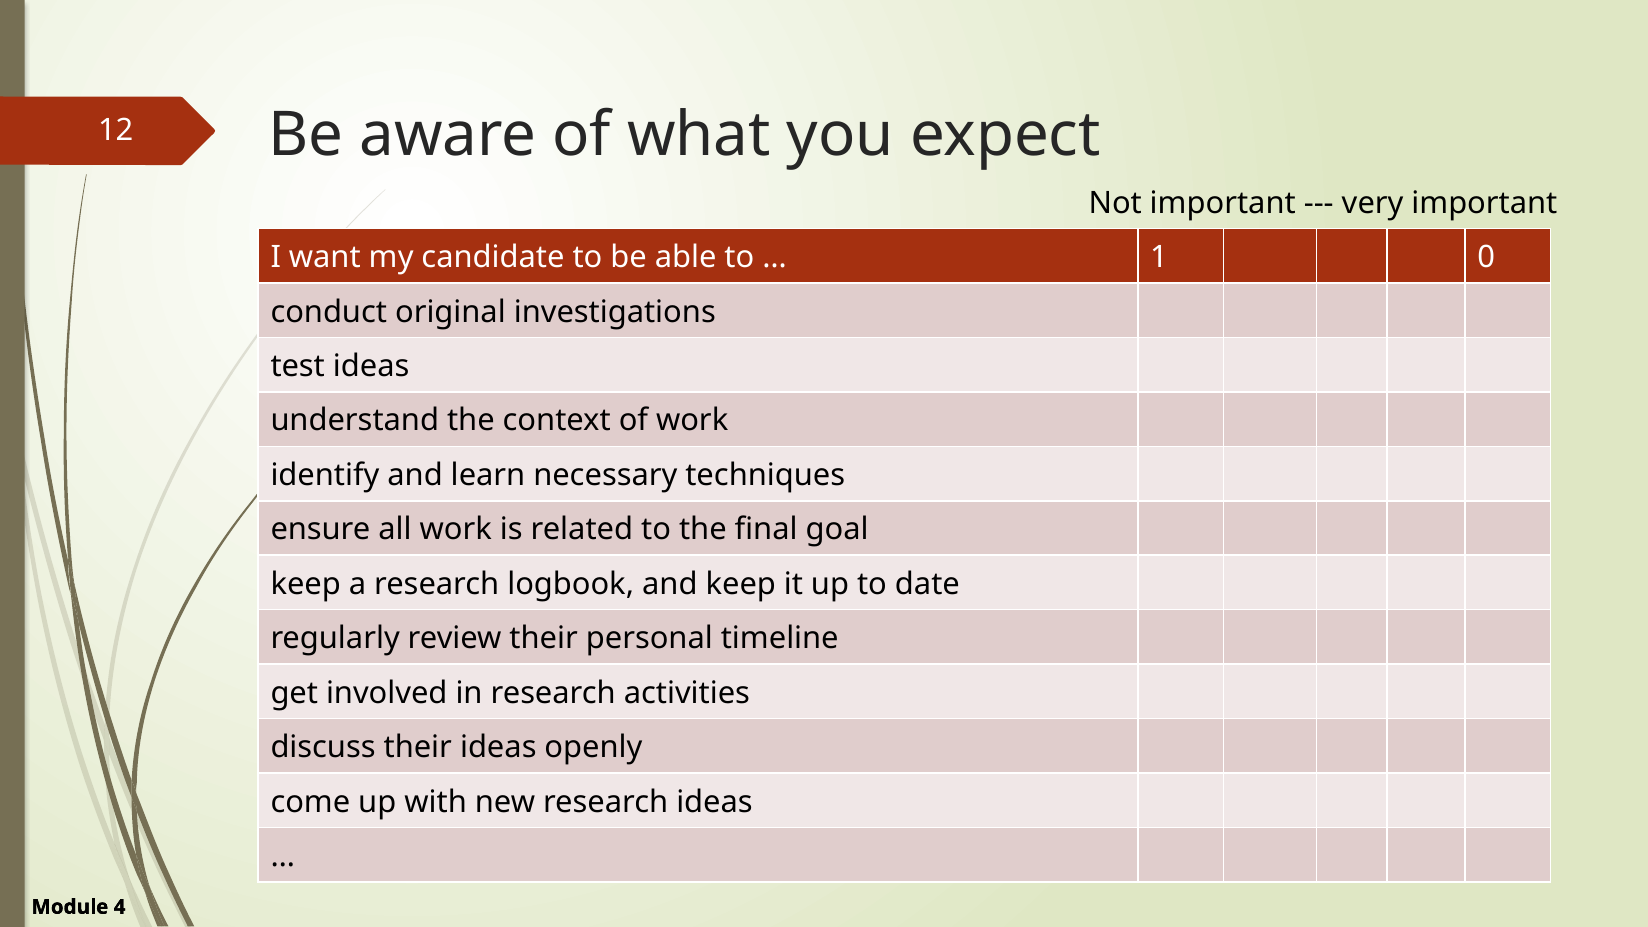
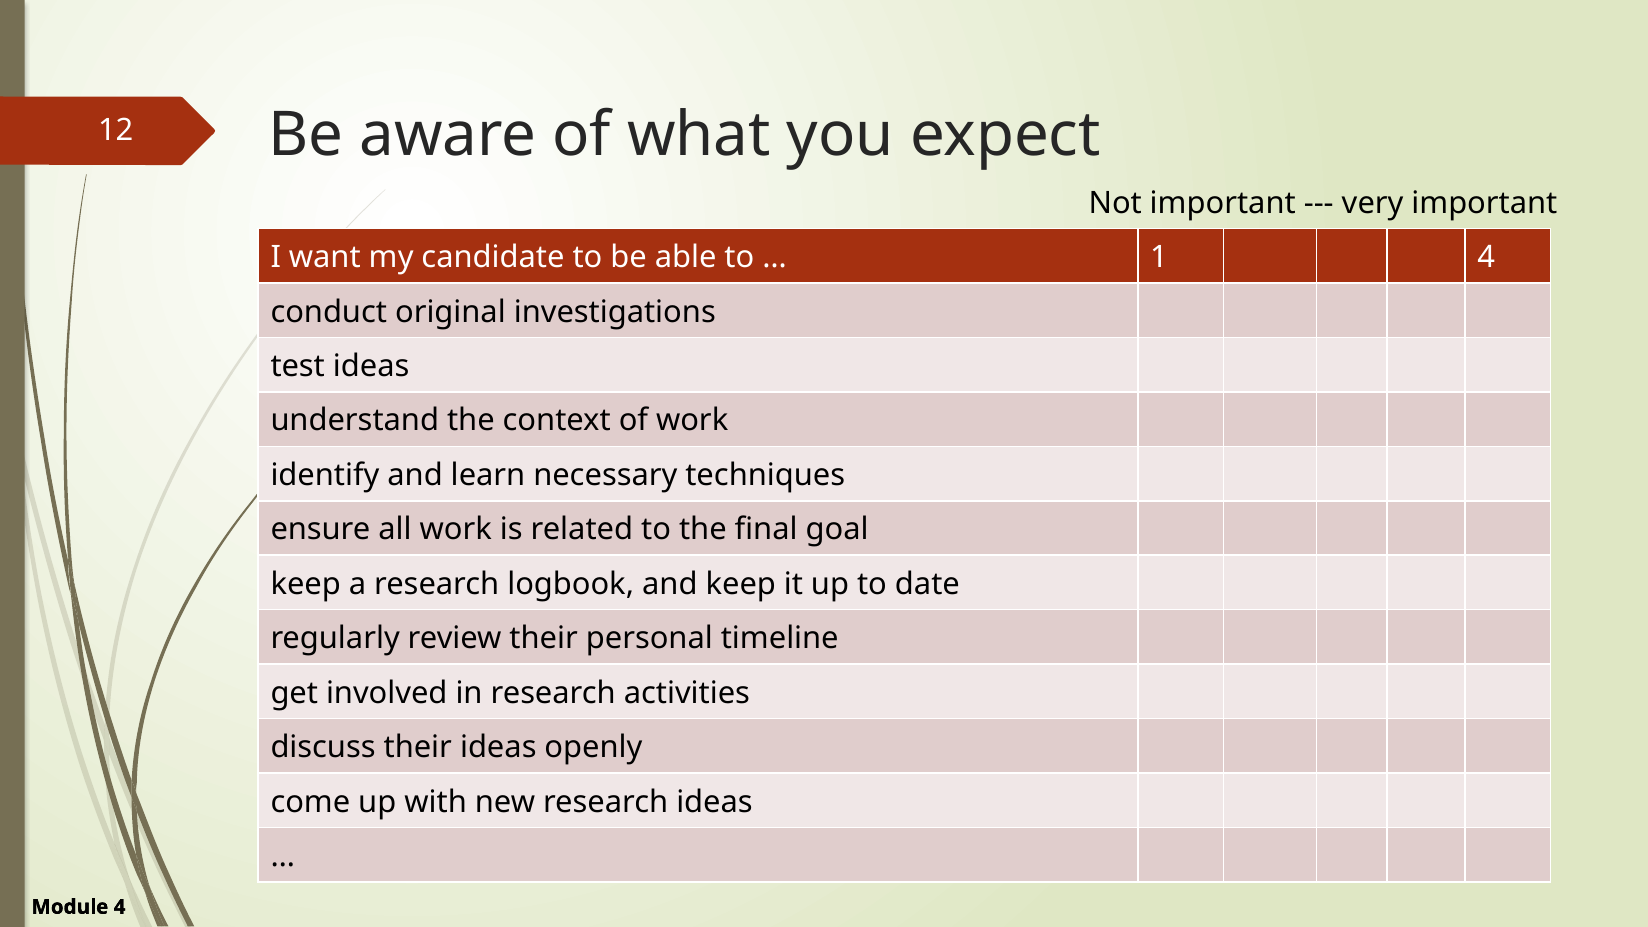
1 0: 0 -> 4 (1486, 257)
